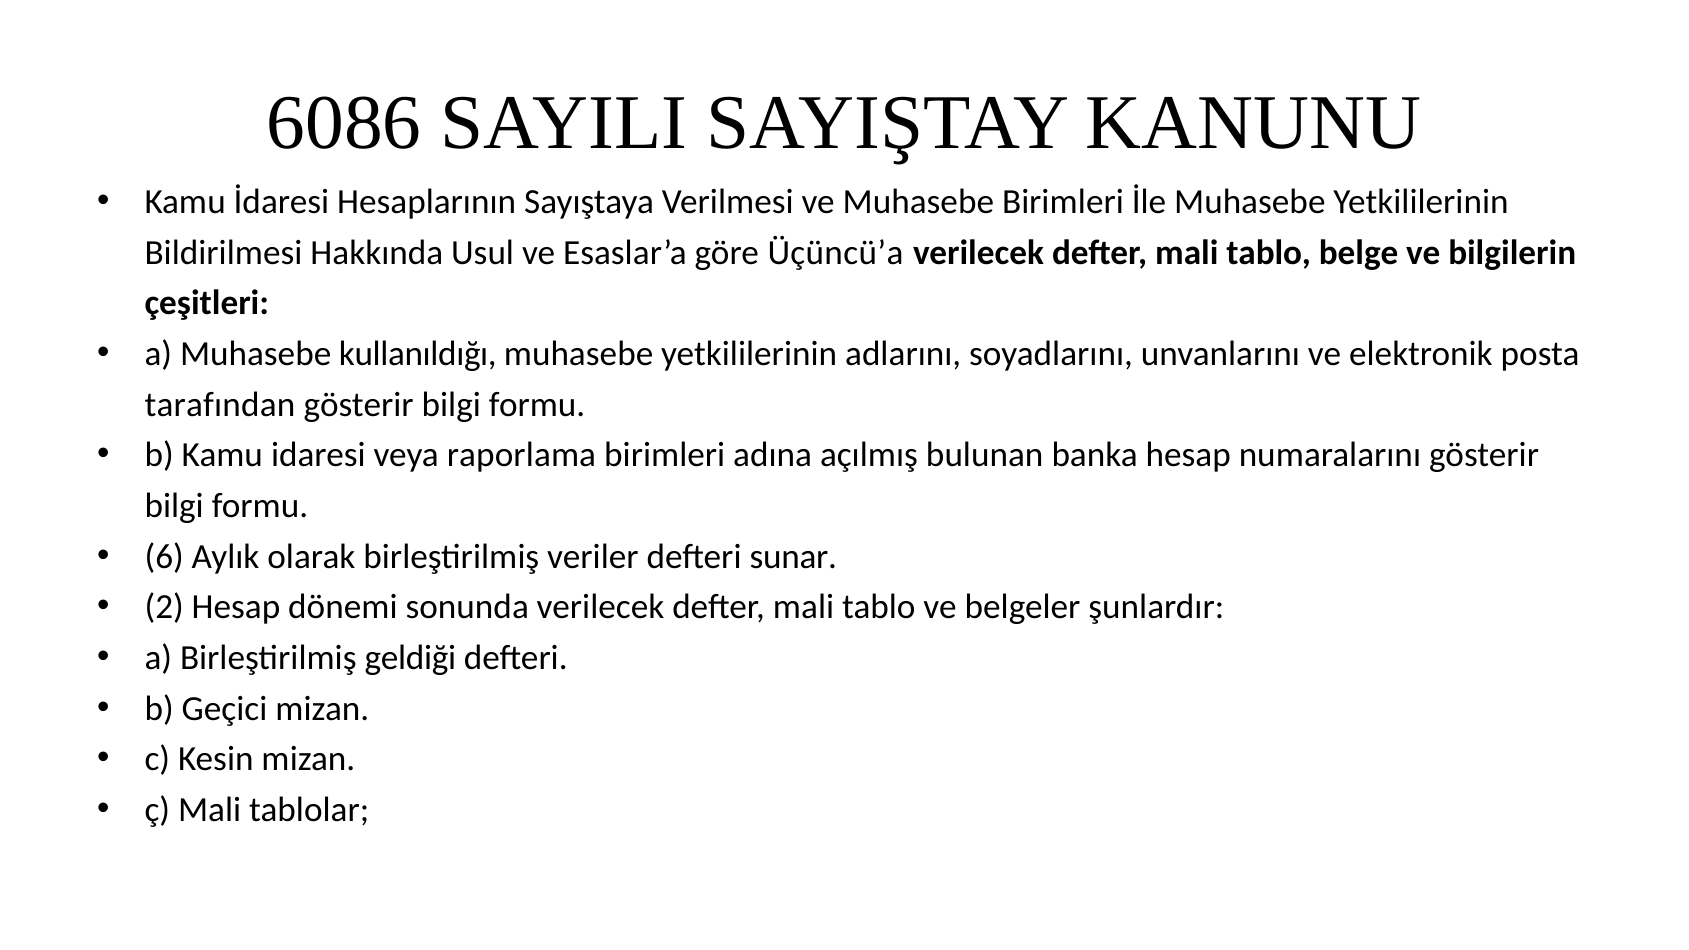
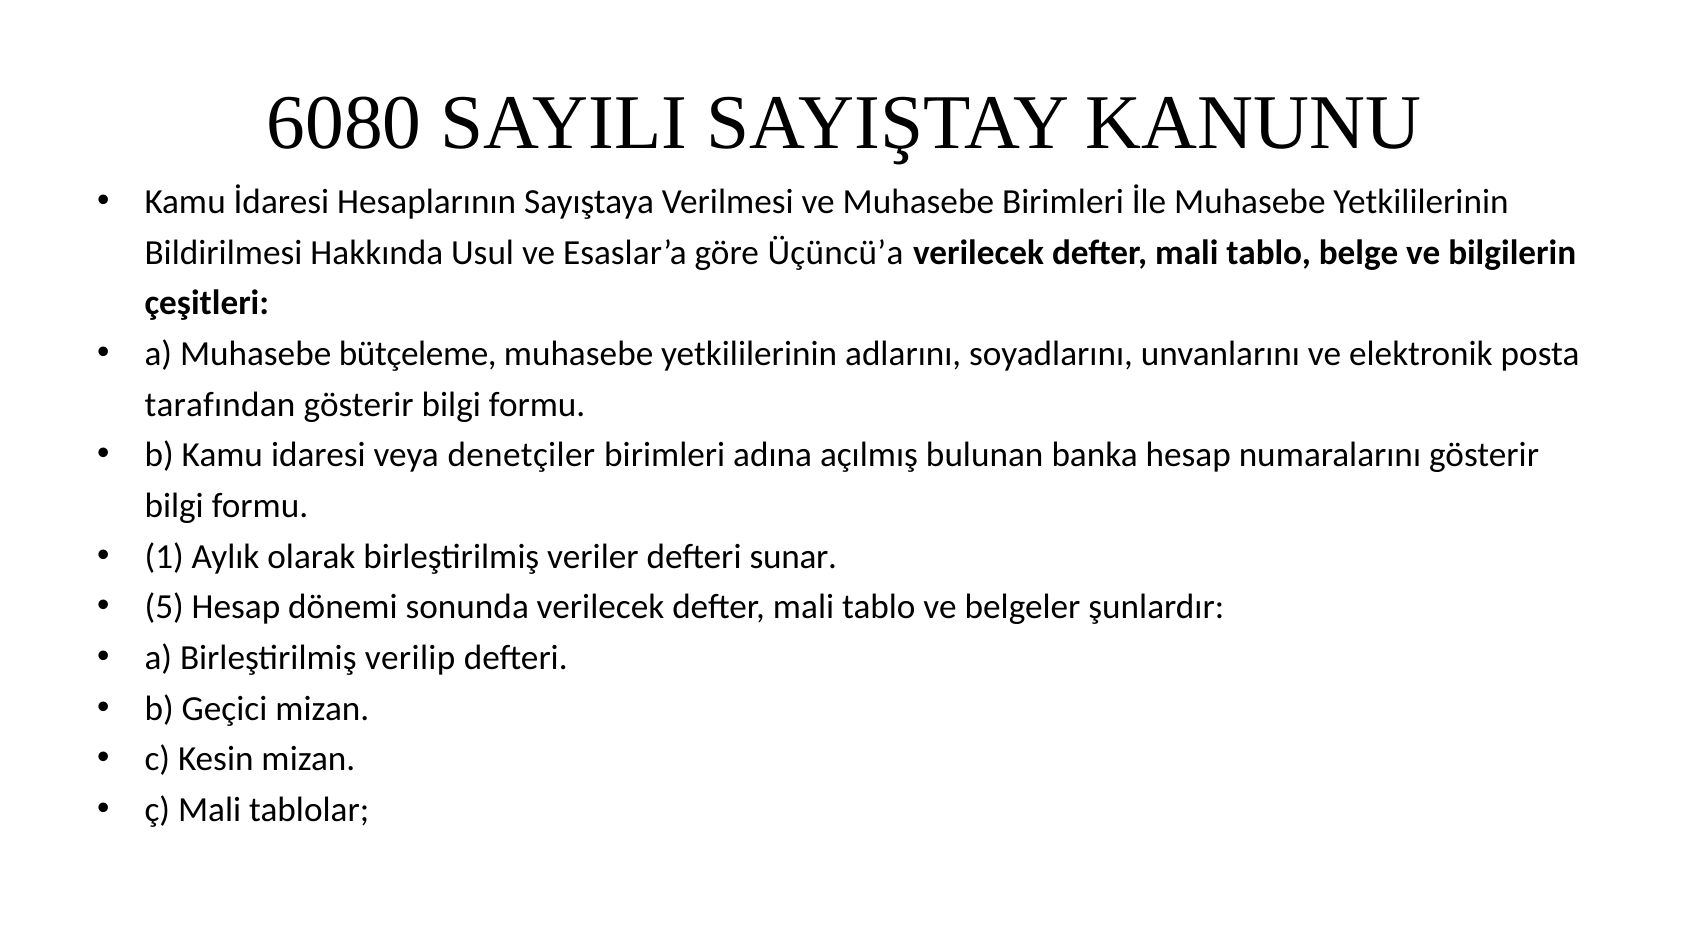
6086: 6086 -> 6080 (344, 123)
kullanıldığı: kullanıldığı -> bütçeleme (418, 354)
raporlama: raporlama -> denetçiler (521, 455)
6: 6 -> 1 (164, 557)
2: 2 -> 5 (164, 607)
geldiği: geldiği -> verilip (410, 658)
